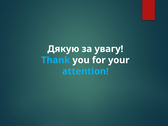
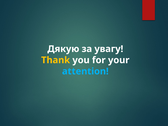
Thank colour: light blue -> yellow (56, 60)
